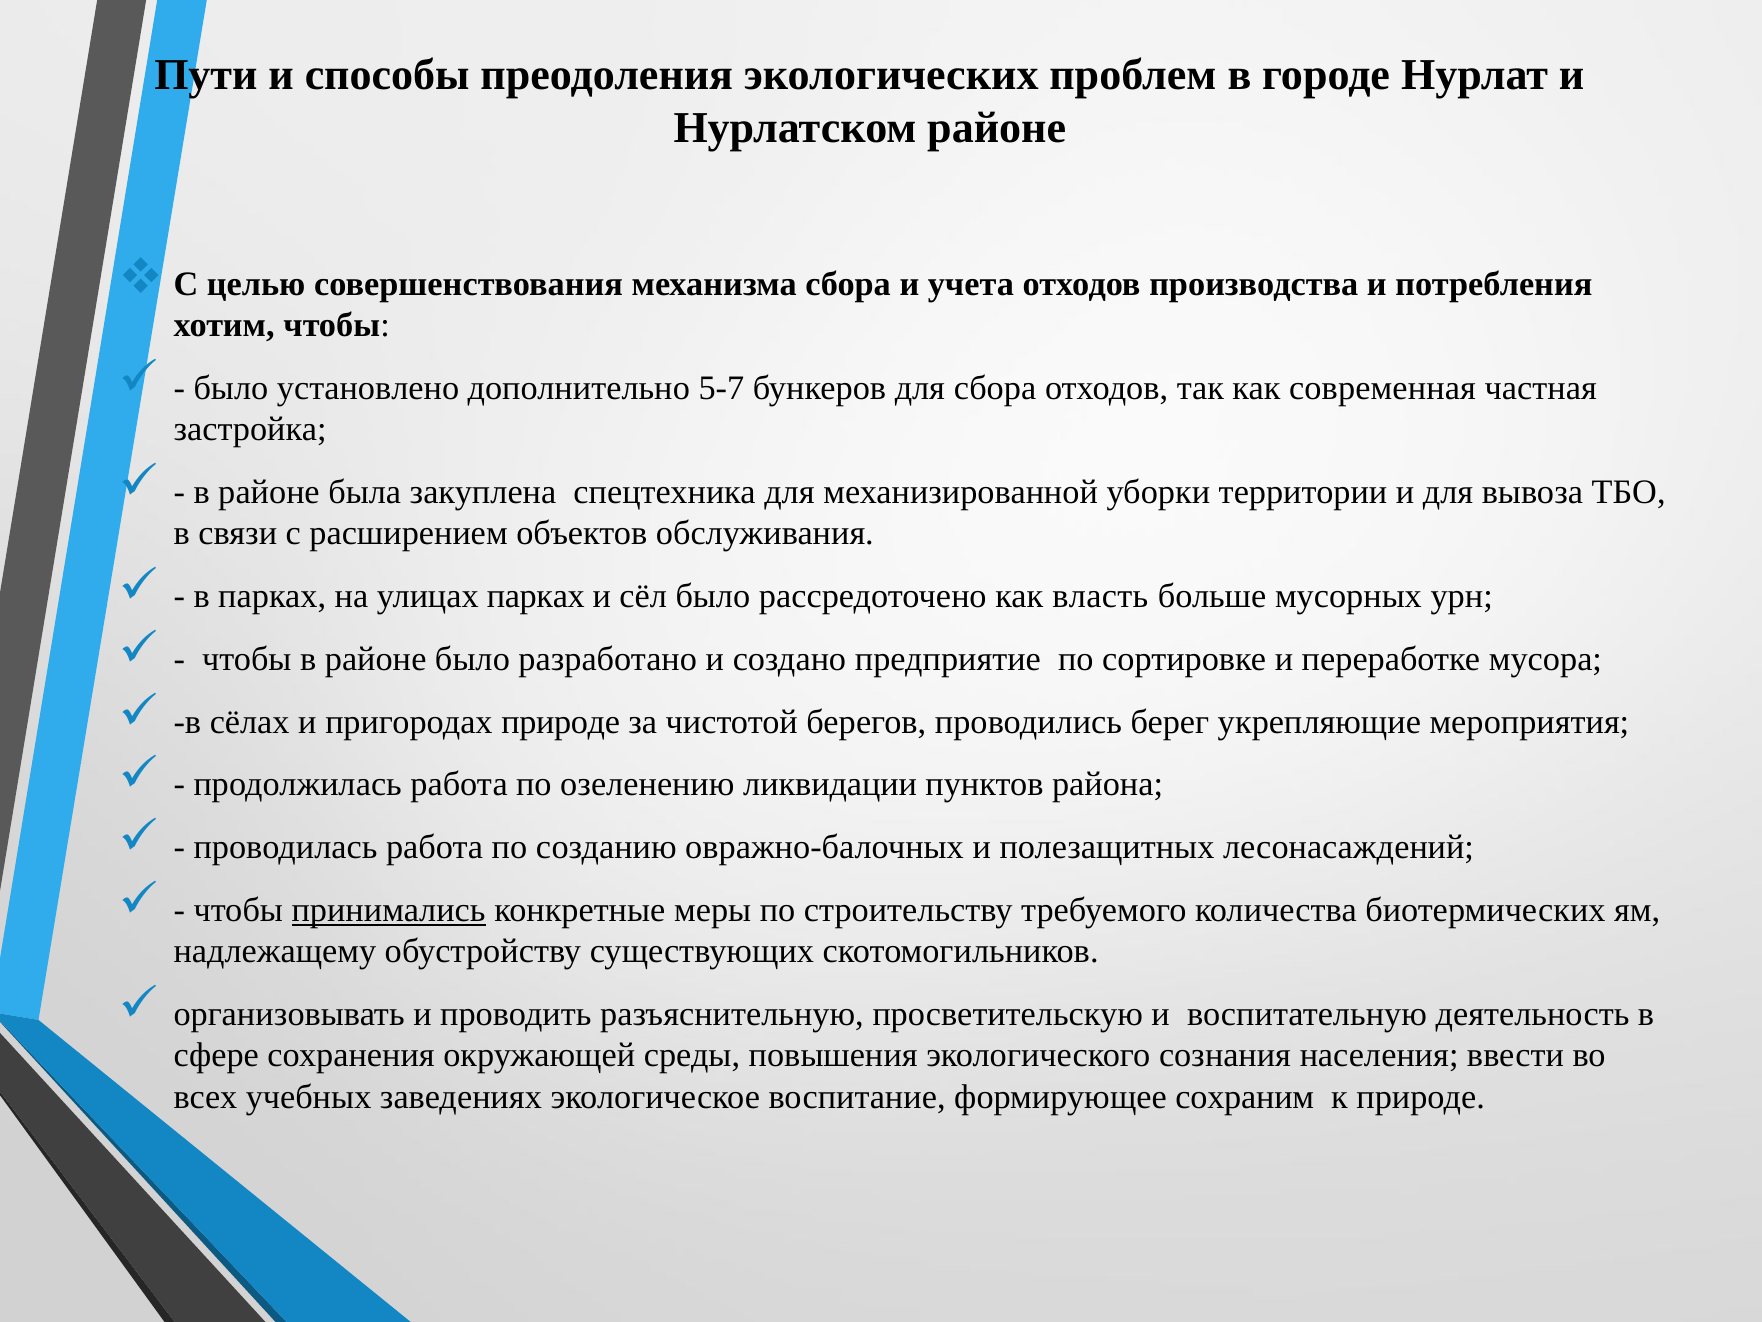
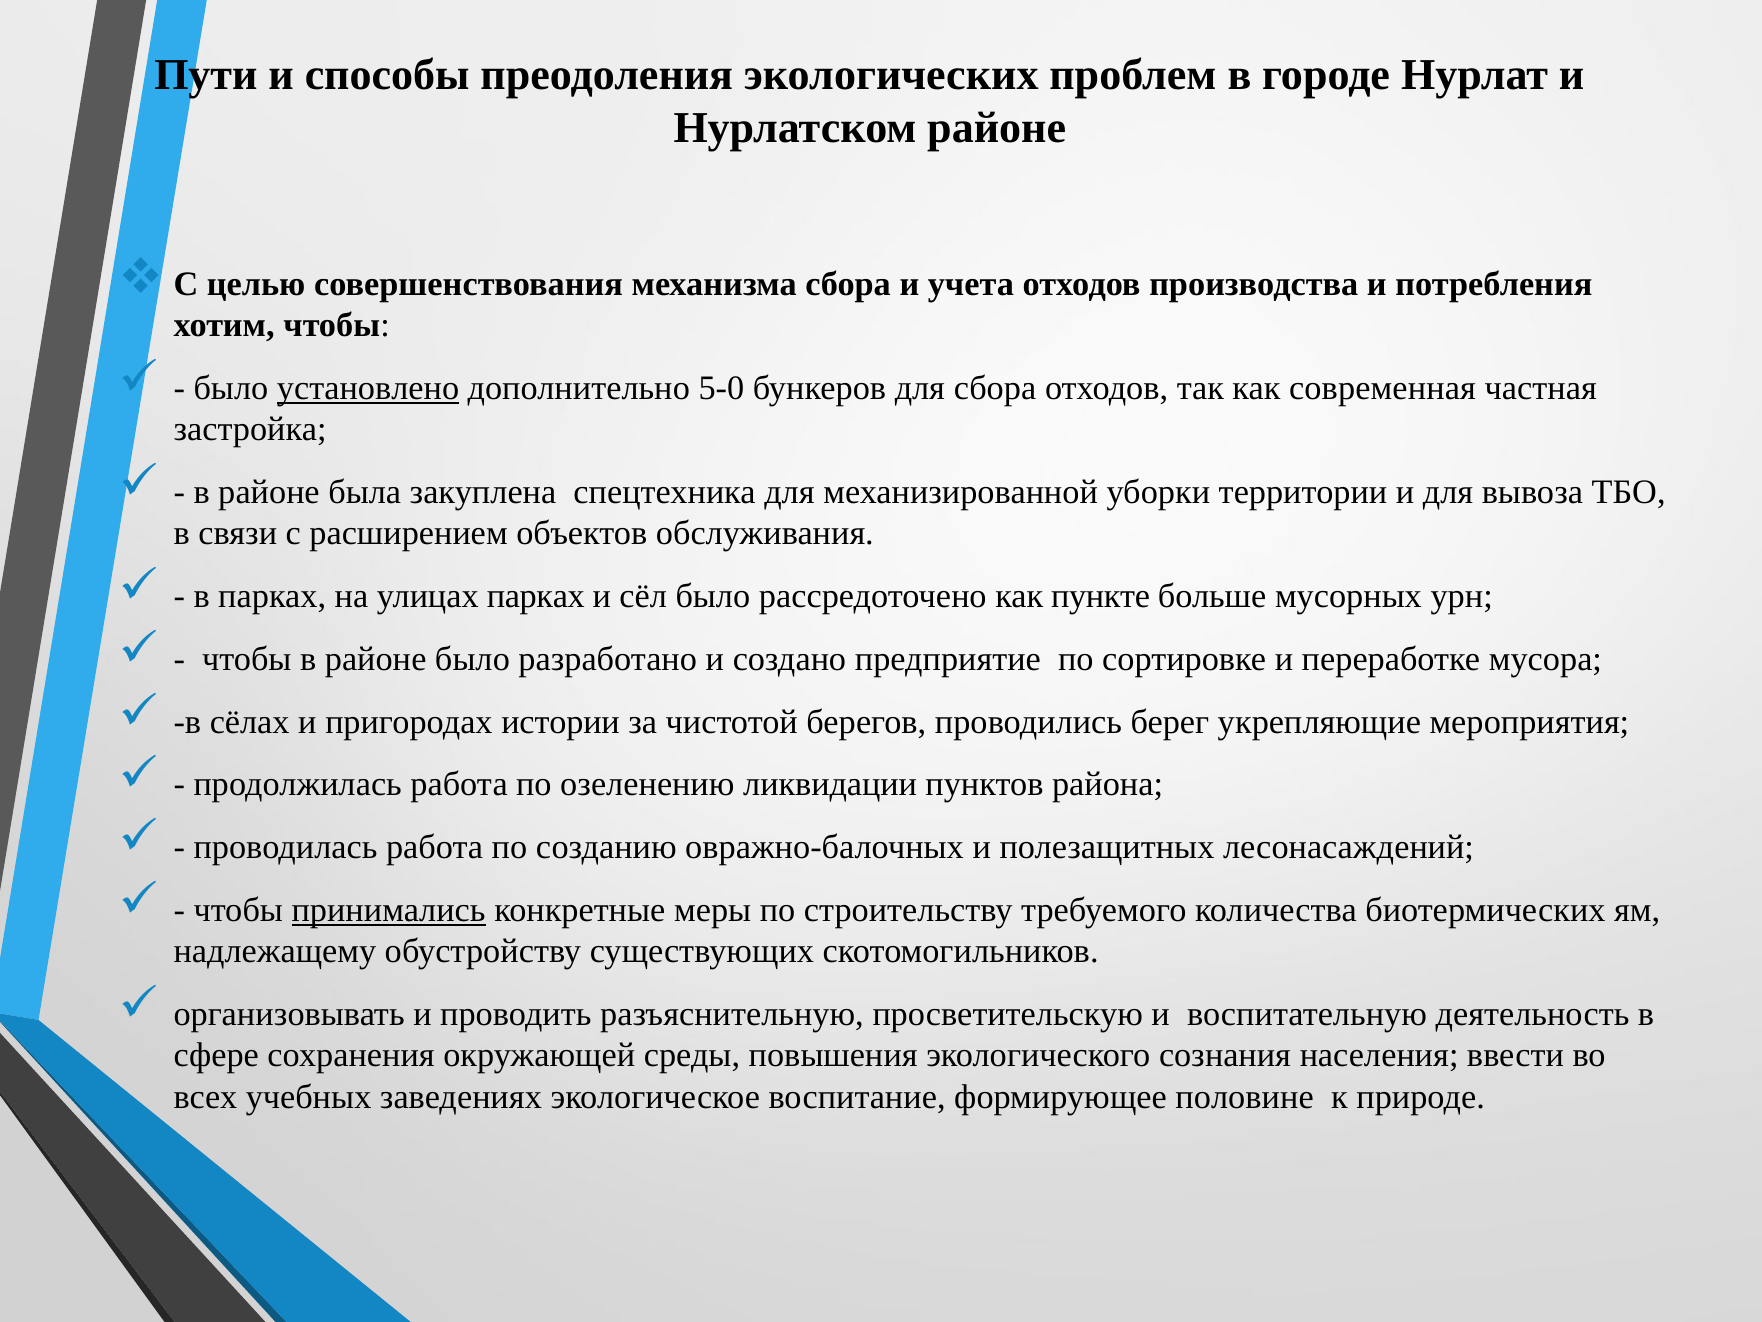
установлено underline: none -> present (368, 388)
5-7: 5-7 -> 5-0 (721, 388)
власть: власть -> пункте (1101, 596)
пригородах природе: природе -> истории (561, 722)
сохраним: сохраним -> половине (1245, 1096)
